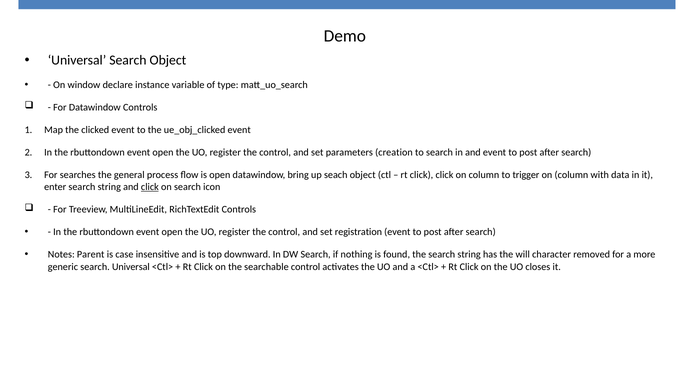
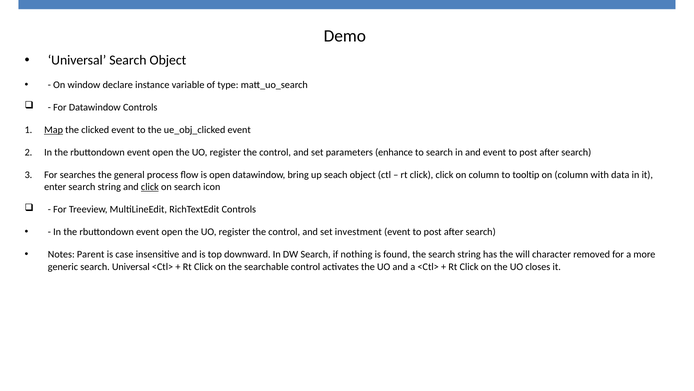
Map underline: none -> present (54, 130)
creation: creation -> enhance (394, 152)
trigger: trigger -> tooltip (526, 175)
registration: registration -> investment (358, 232)
